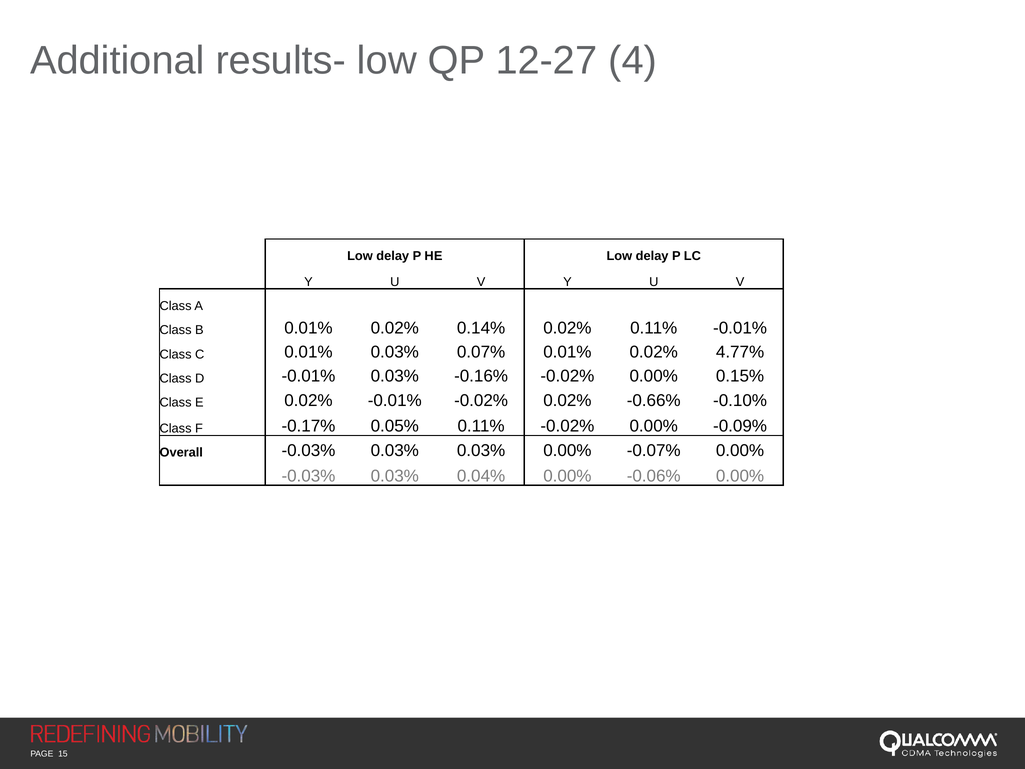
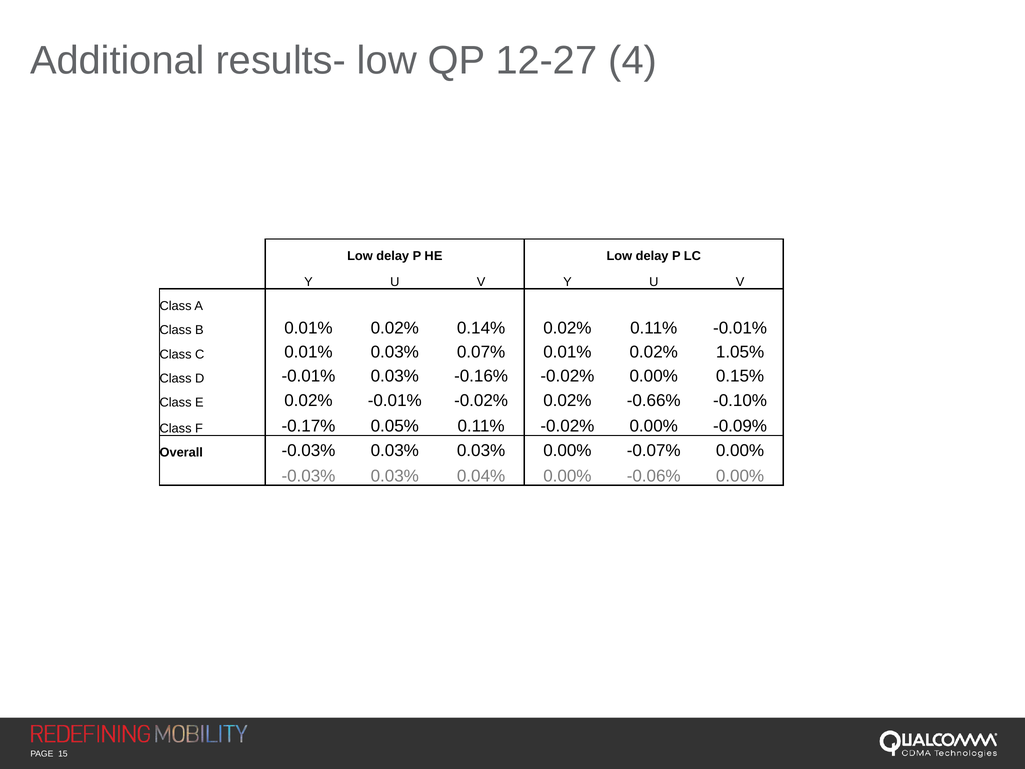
4.77%: 4.77% -> 1.05% (740, 352)
